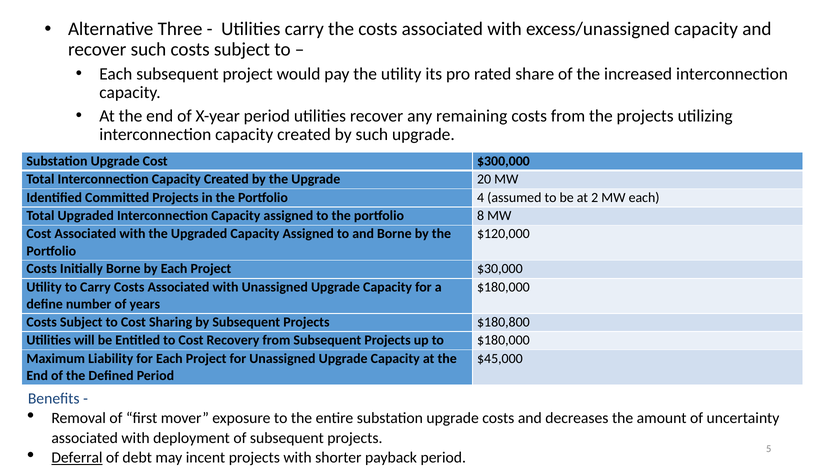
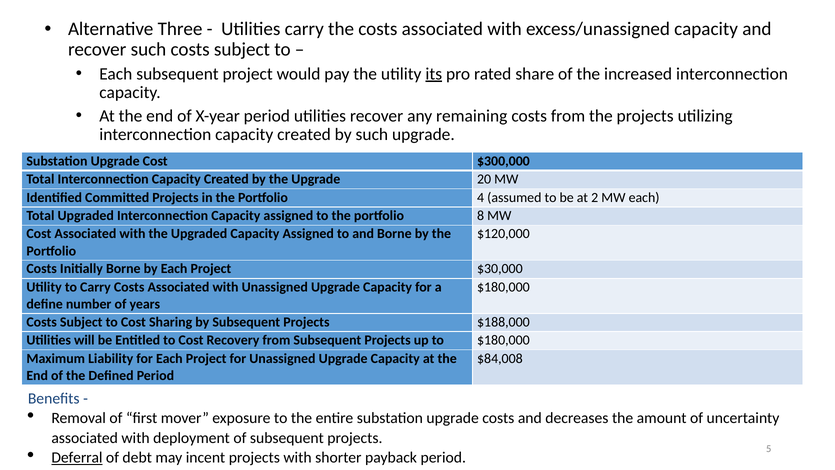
its underline: none -> present (434, 74)
$180,800: $180,800 -> $188,000 (503, 322)
$45,000: $45,000 -> $84,008 (500, 358)
